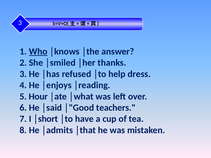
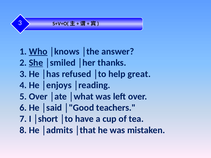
She underline: none -> present (36, 63)
dress: dress -> great (139, 74)
5 Hour: Hour -> Over (38, 97)
